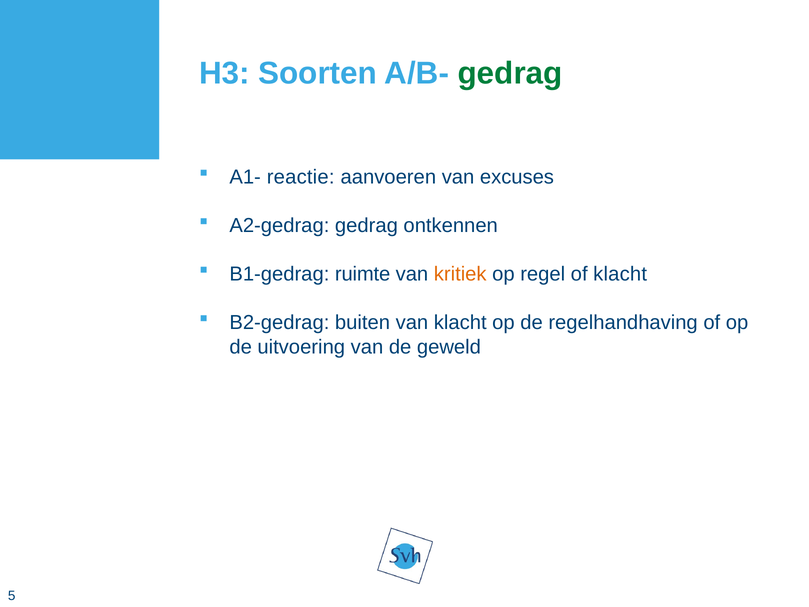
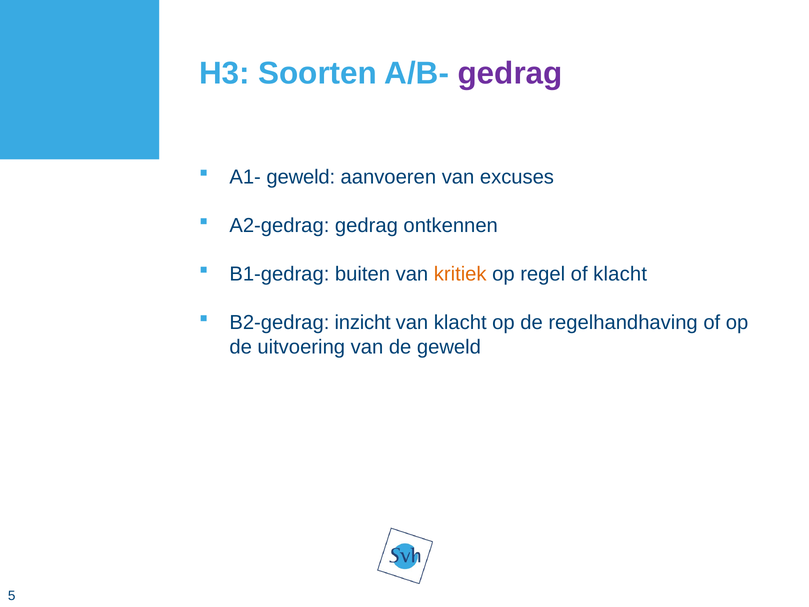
gedrag colour: green -> purple (510, 73)
A1- reactie: reactie -> geweld (301, 177)
ruimte: ruimte -> buiten (363, 274)
buiten: buiten -> inzicht (363, 322)
